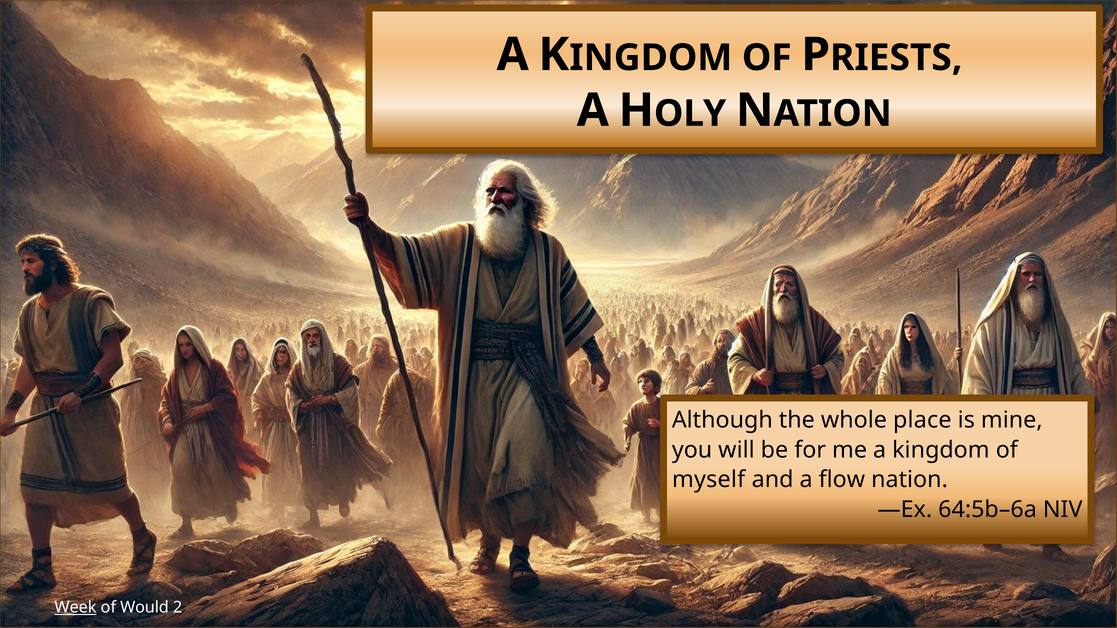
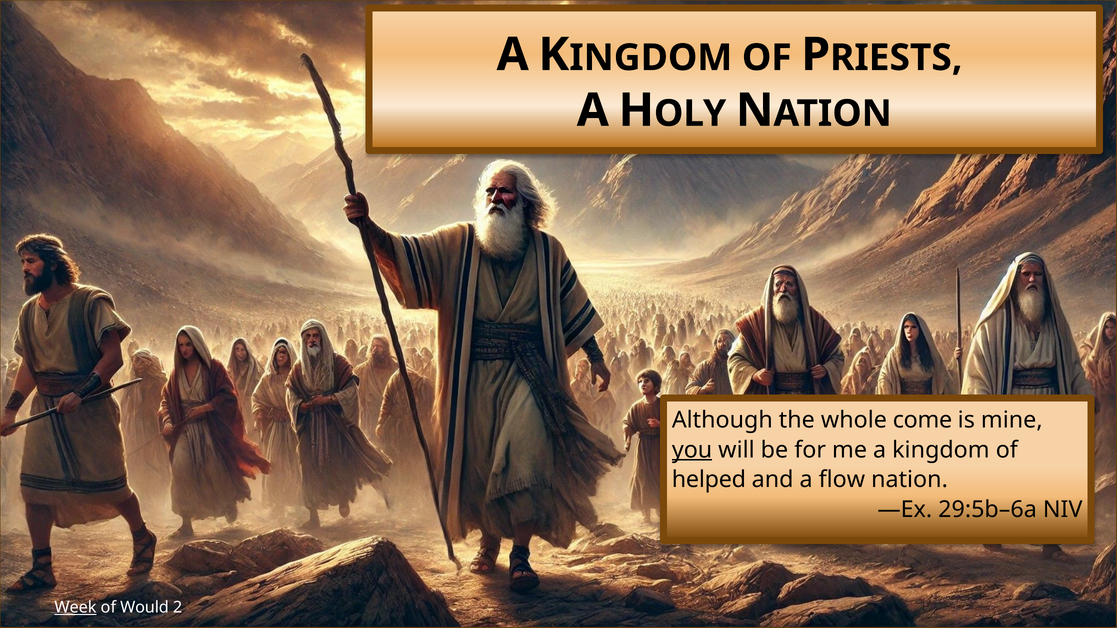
place: place -> come (923, 420)
you underline: none -> present (692, 450)
myself: myself -> helped (709, 480)
64:5b–6a: 64:5b–6a -> 29:5b–6a (988, 510)
